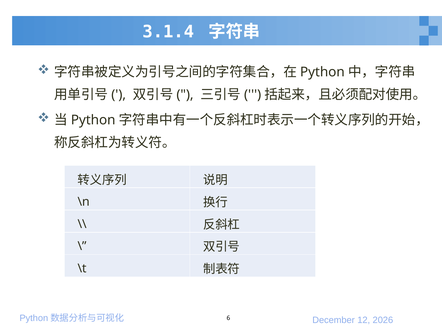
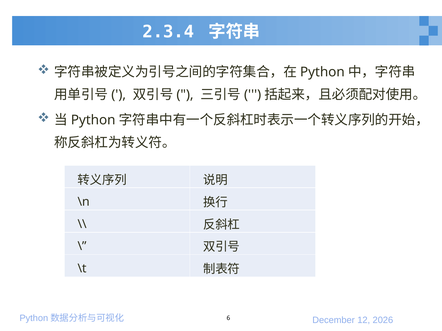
3.1.4: 3.1.4 -> 2.3.4 (168, 32)
